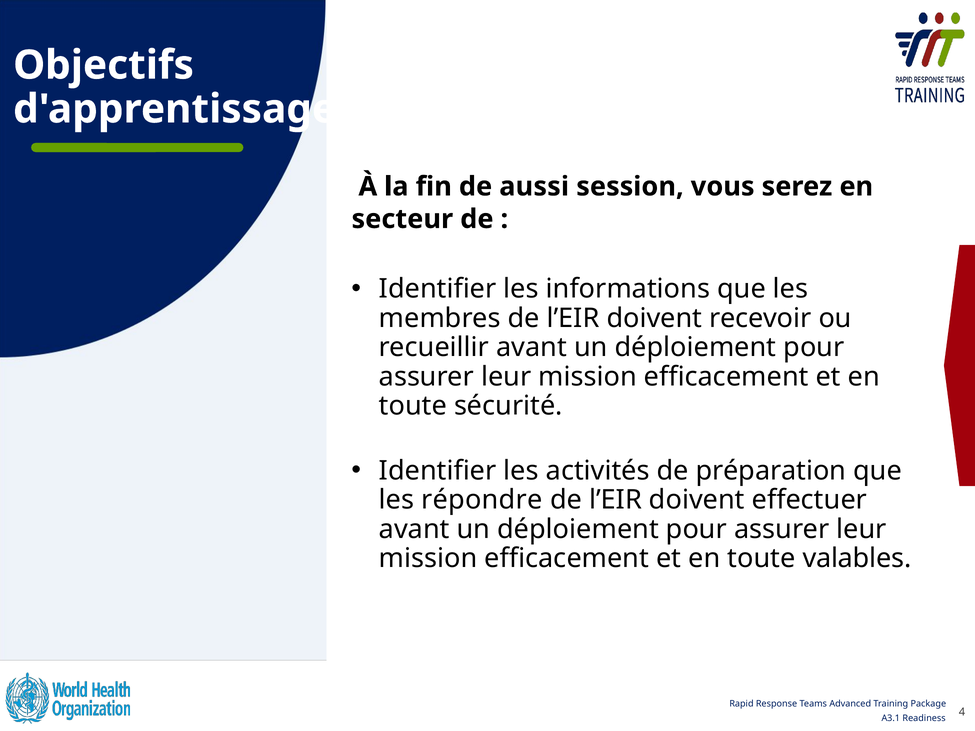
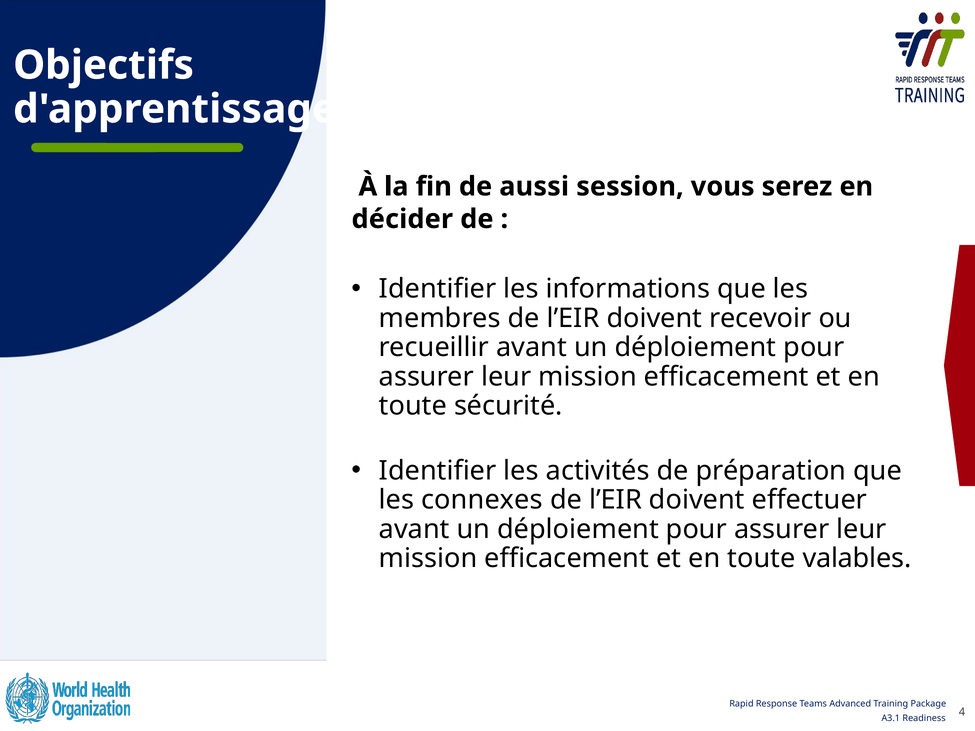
secteur: secteur -> décider (402, 219)
répondre: répondre -> connexes (482, 500)
